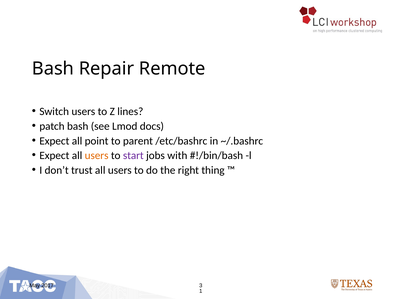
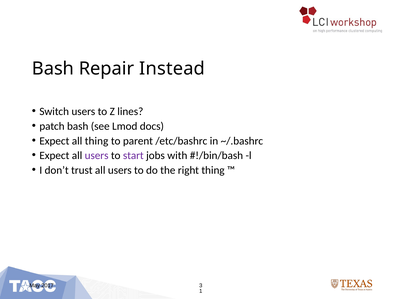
Remote: Remote -> Instead (172, 69)
all point: point -> thing (97, 141)
users colour: orange -> purple (97, 156)
